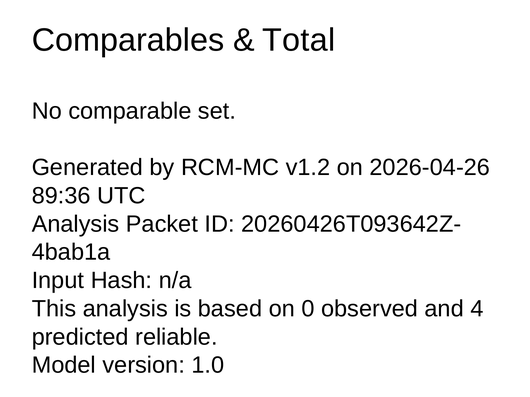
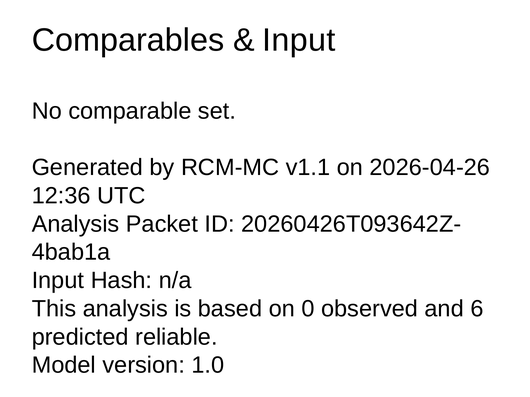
Total: Total -> Input (299, 40)
v1.2: v1.2 -> v1.1 (308, 168)
89:36: 89:36 -> 12:36 (61, 196)
4: 4 -> 6 (477, 309)
